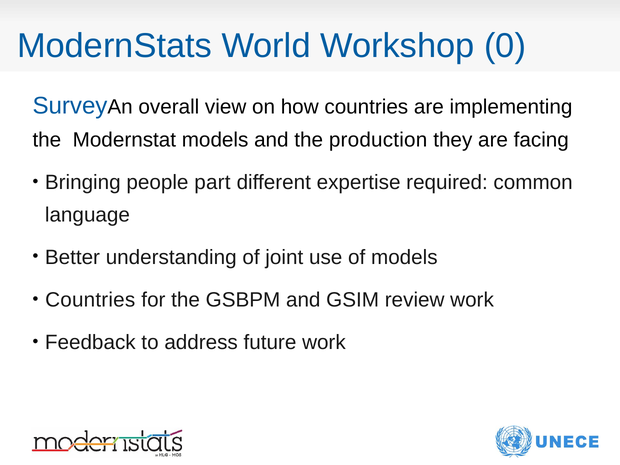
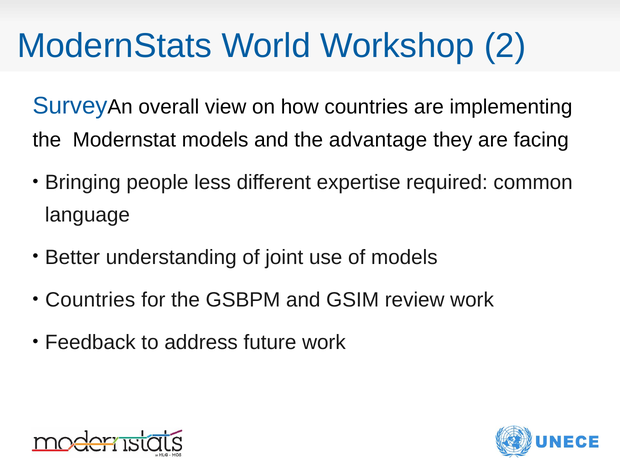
0: 0 -> 2 (505, 46)
production: production -> advantage (378, 140)
part: part -> less (213, 182)
